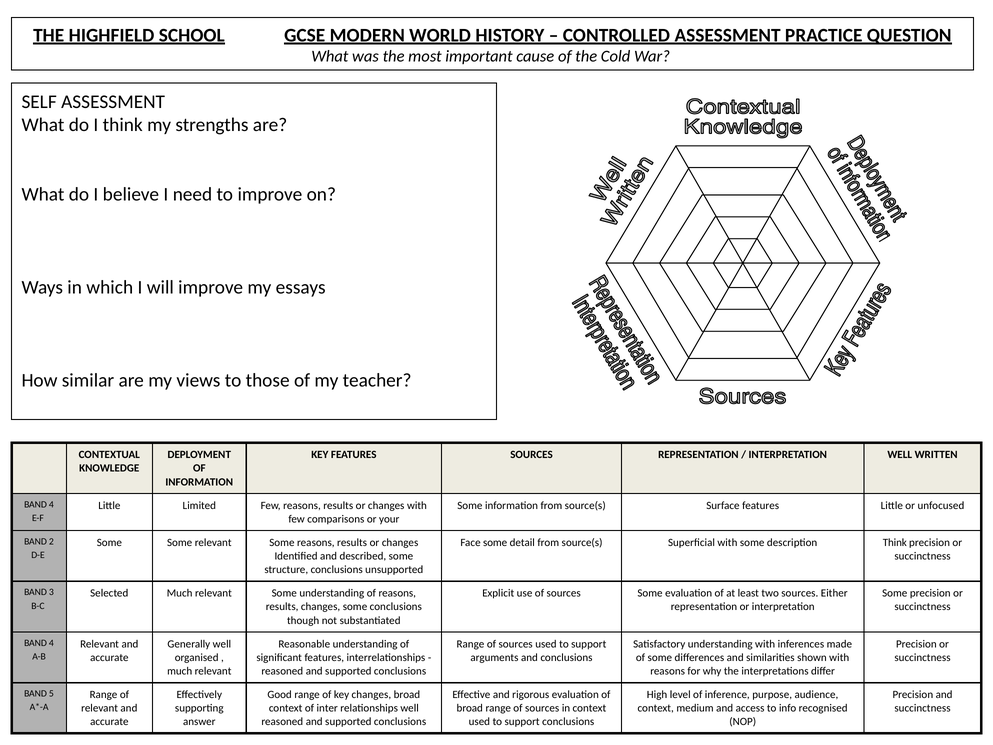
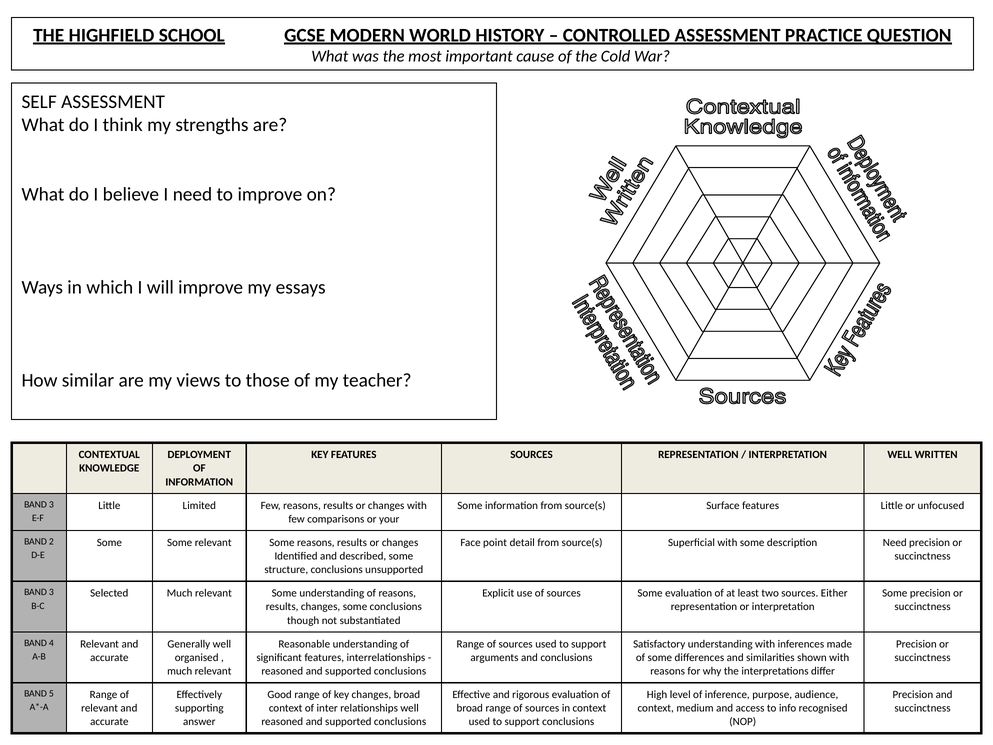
4: 4 -> 3 (51, 504)
Face some: some -> point (495, 542)
description Think: Think -> Need (895, 542)
